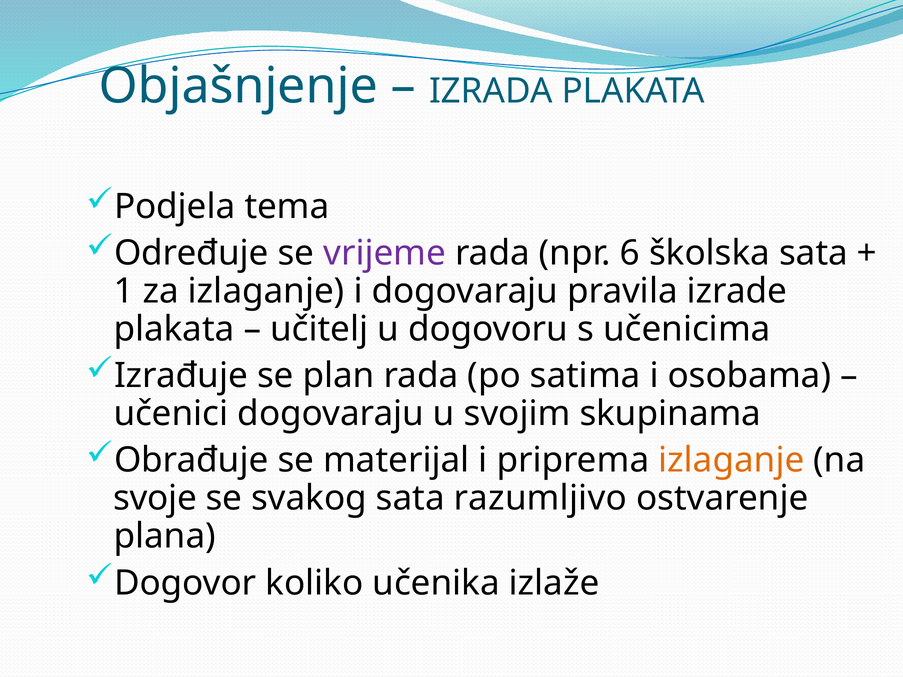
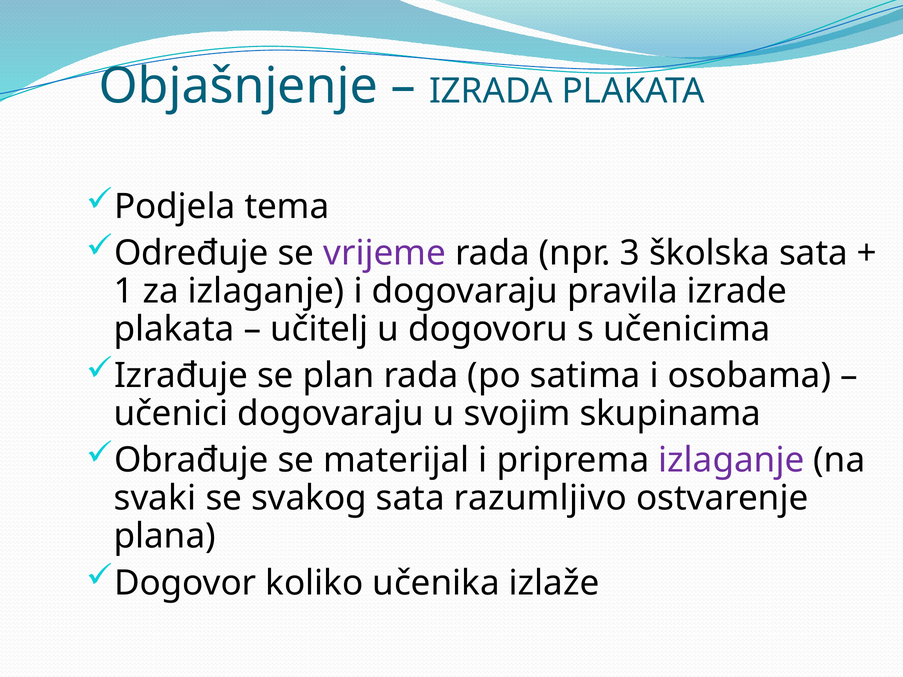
6: 6 -> 3 (630, 253)
izlaganje colour: orange -> purple (731, 461)
svoje: svoje -> svaki (155, 498)
